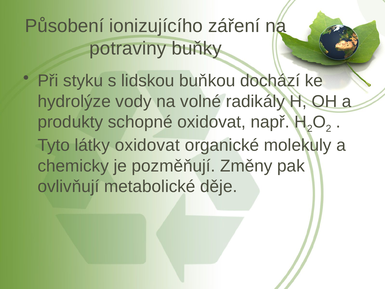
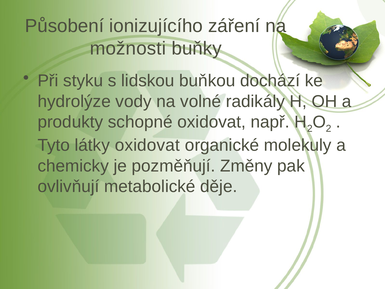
potraviny: potraviny -> možnosti (128, 48)
